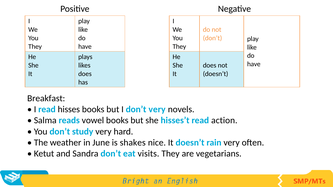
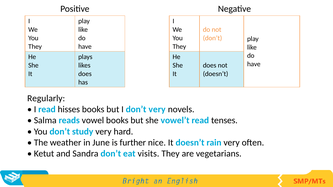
Breakfast: Breakfast -> Regularly (46, 98)
hisses’t: hisses’t -> vowel’t (175, 121)
action: action -> tenses (224, 121)
shakes: shakes -> further (133, 143)
